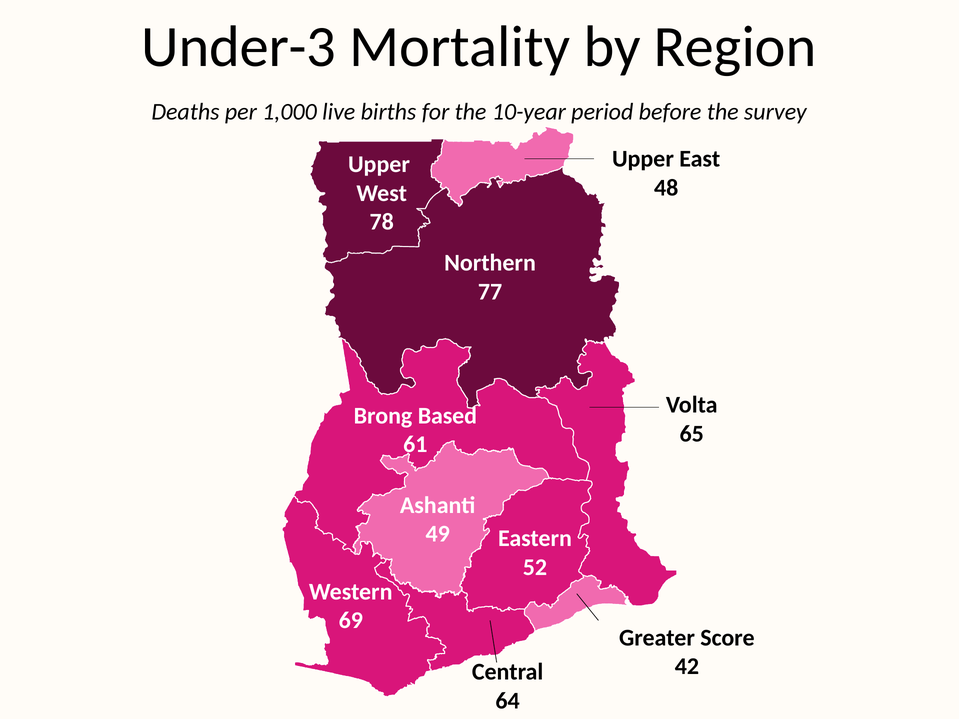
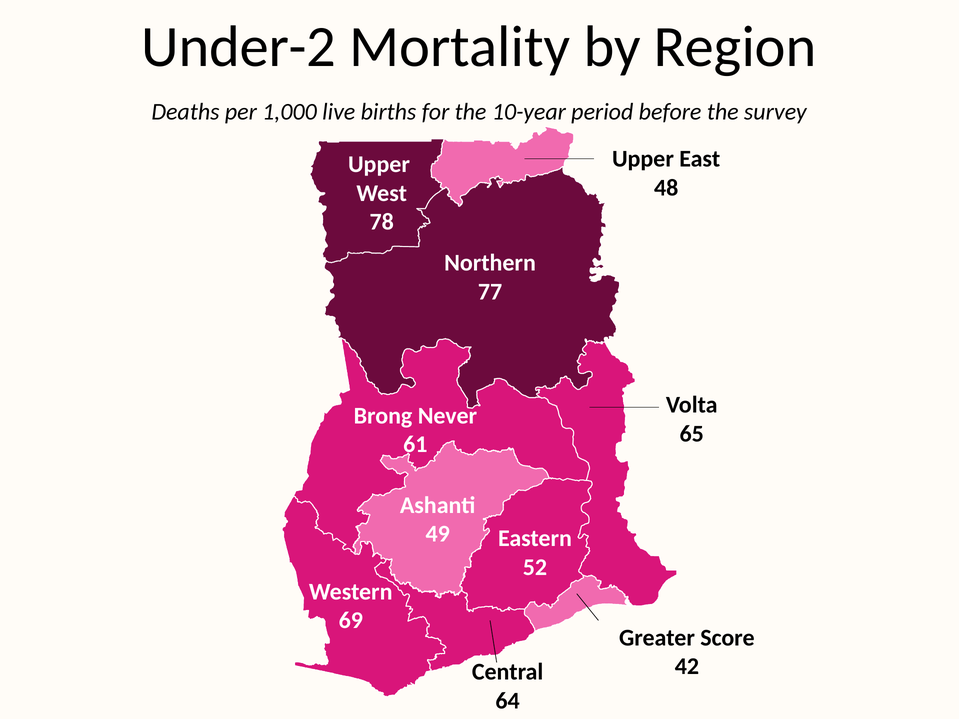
Under-3: Under-3 -> Under-2 (239, 47)
Based: Based -> Never (447, 416)
